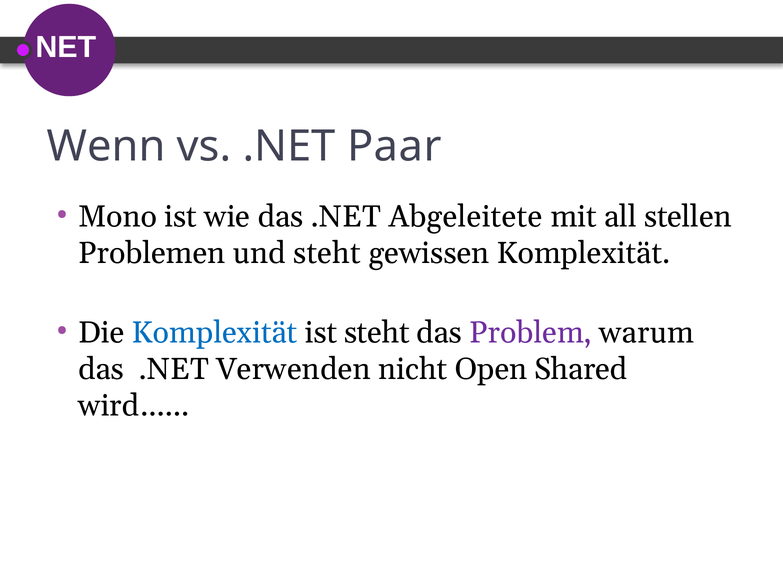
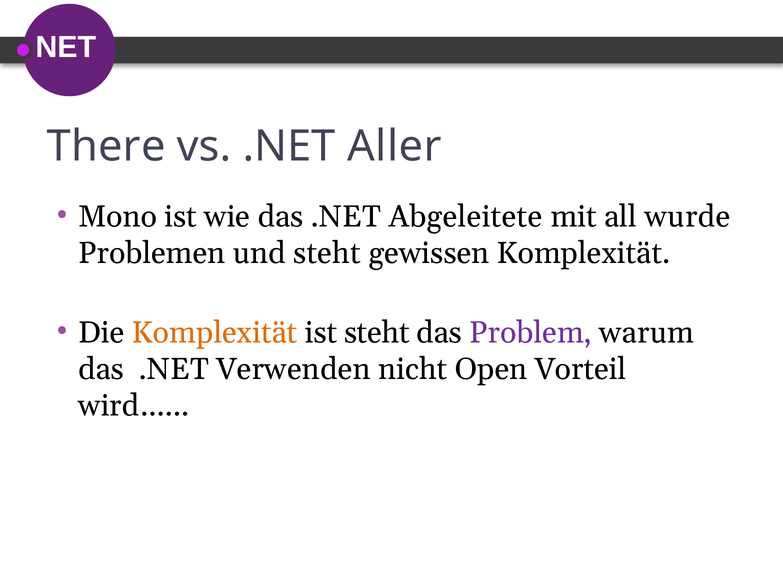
Wenn: Wenn -> There (106, 147)
Paar: Paar -> Aller (394, 147)
stellen: stellen -> wurde (688, 217)
Komplexität colour: blue -> orange (215, 333)
Shared: Shared -> Vorteil (580, 369)
